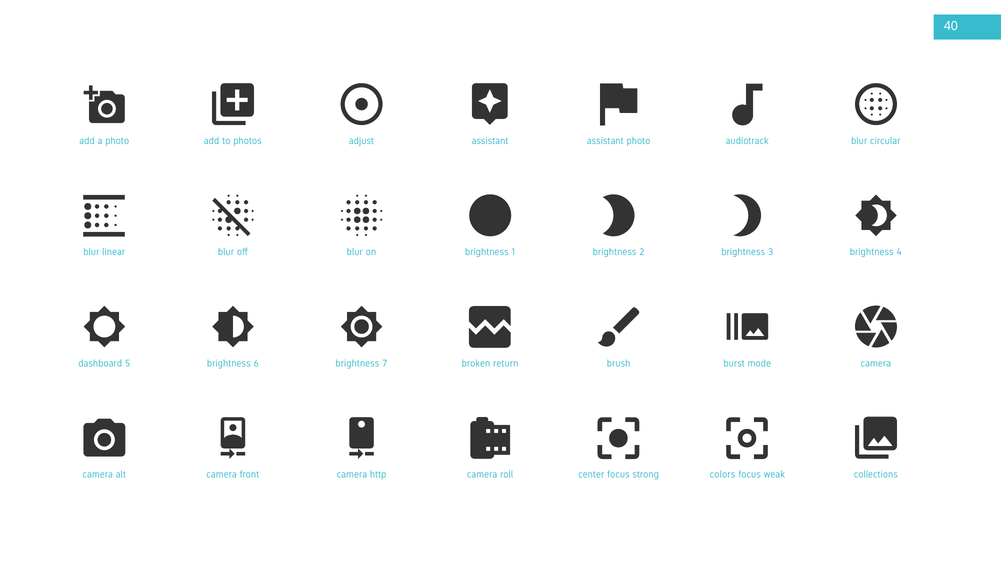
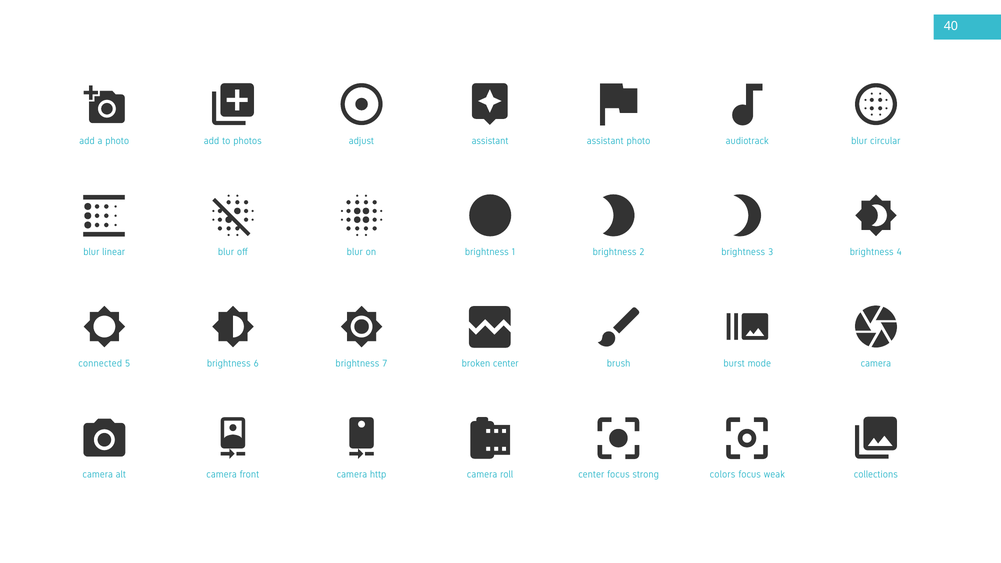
dashboard: dashboard -> connected (100, 364)
broken return: return -> center (506, 364)
